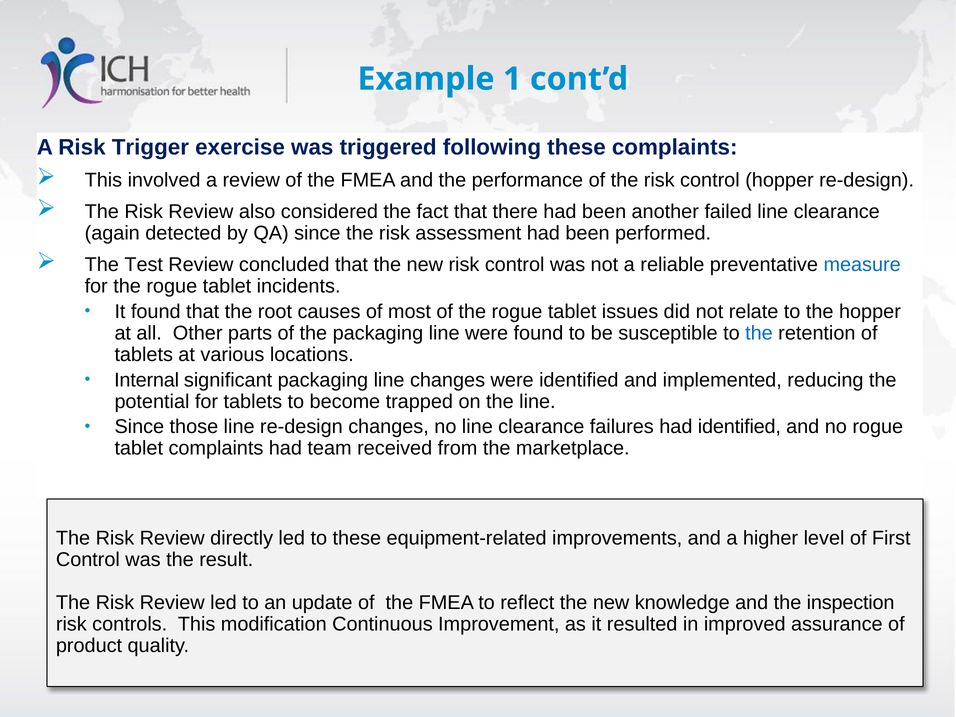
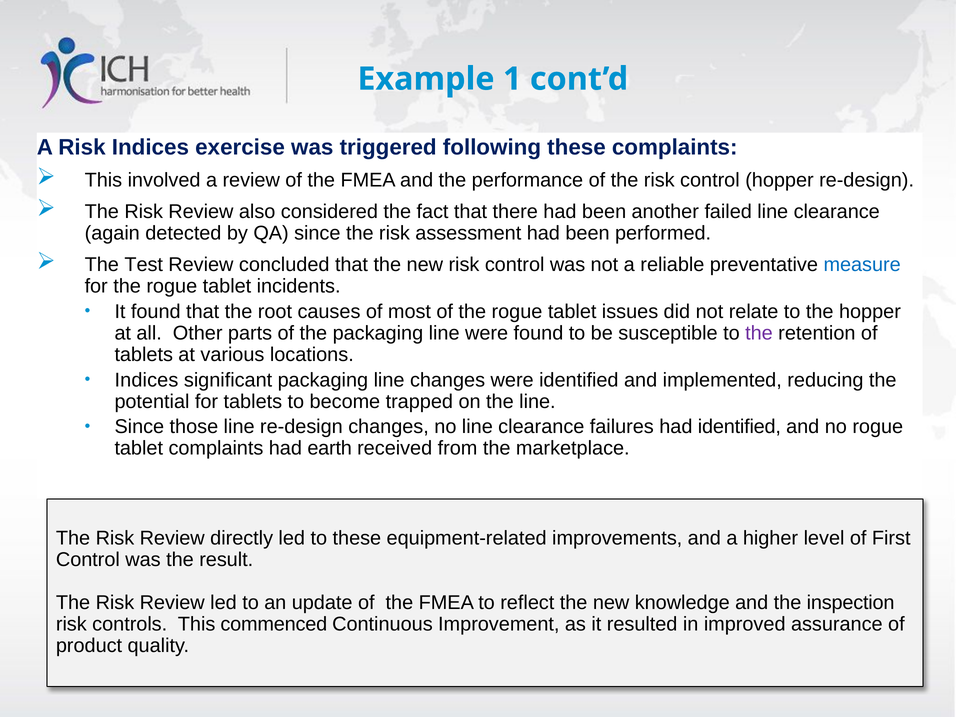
Risk Trigger: Trigger -> Indices (150, 147)
the colour: blue -> purple (759, 333)
Internal: Internal -> Indices (146, 380)
team: team -> earth (330, 448)
modification: modification -> commenced (274, 624)
